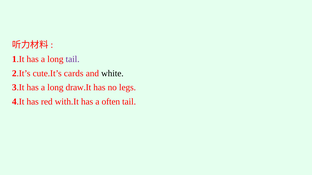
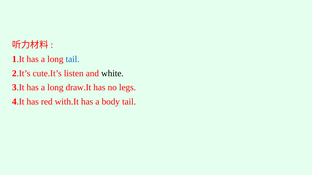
tail colour: purple -> blue (73, 59)
cards: cards -> listen (74, 74)
often: often -> body (111, 102)
